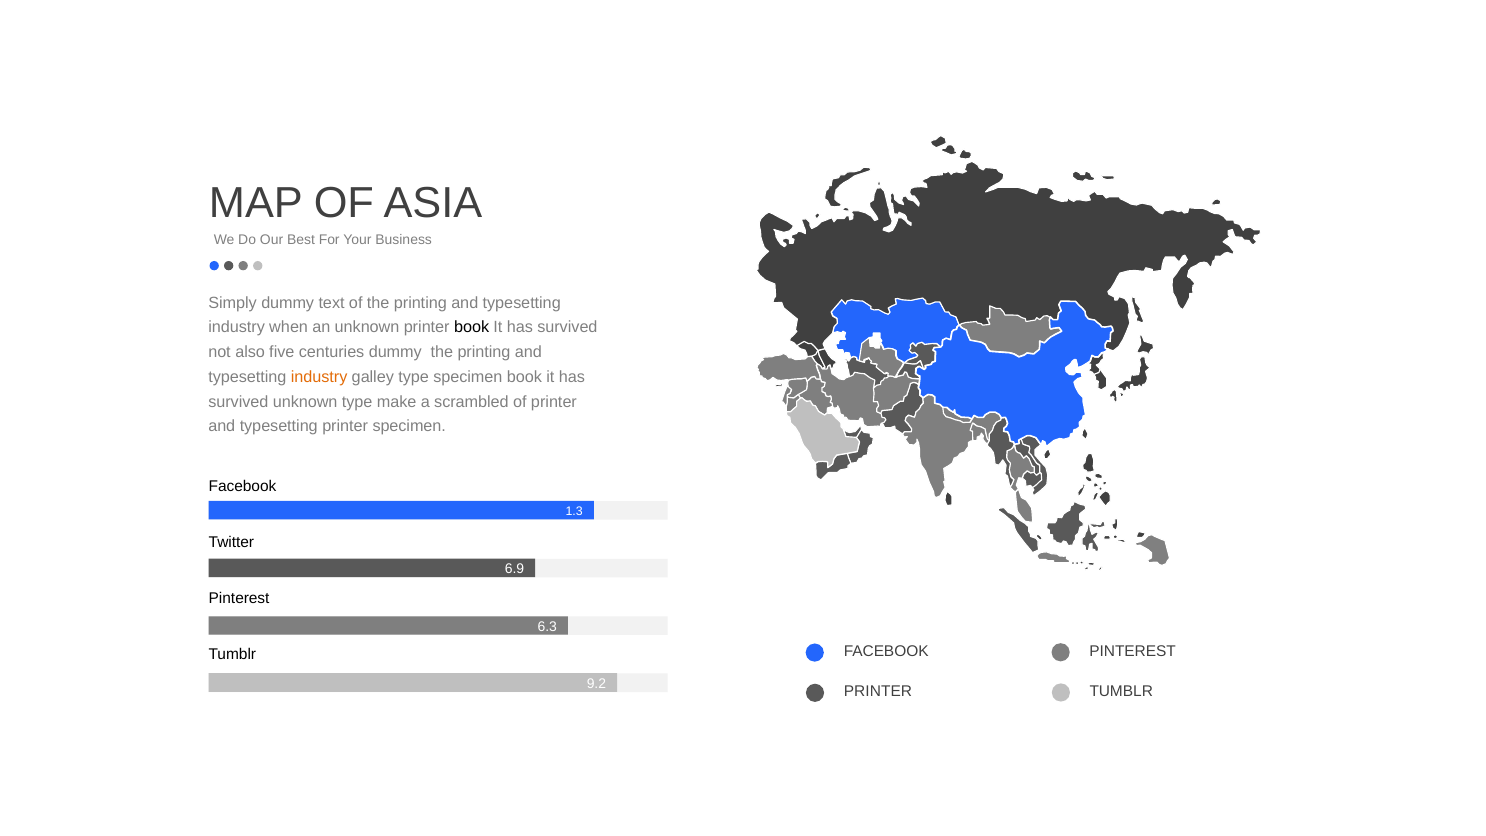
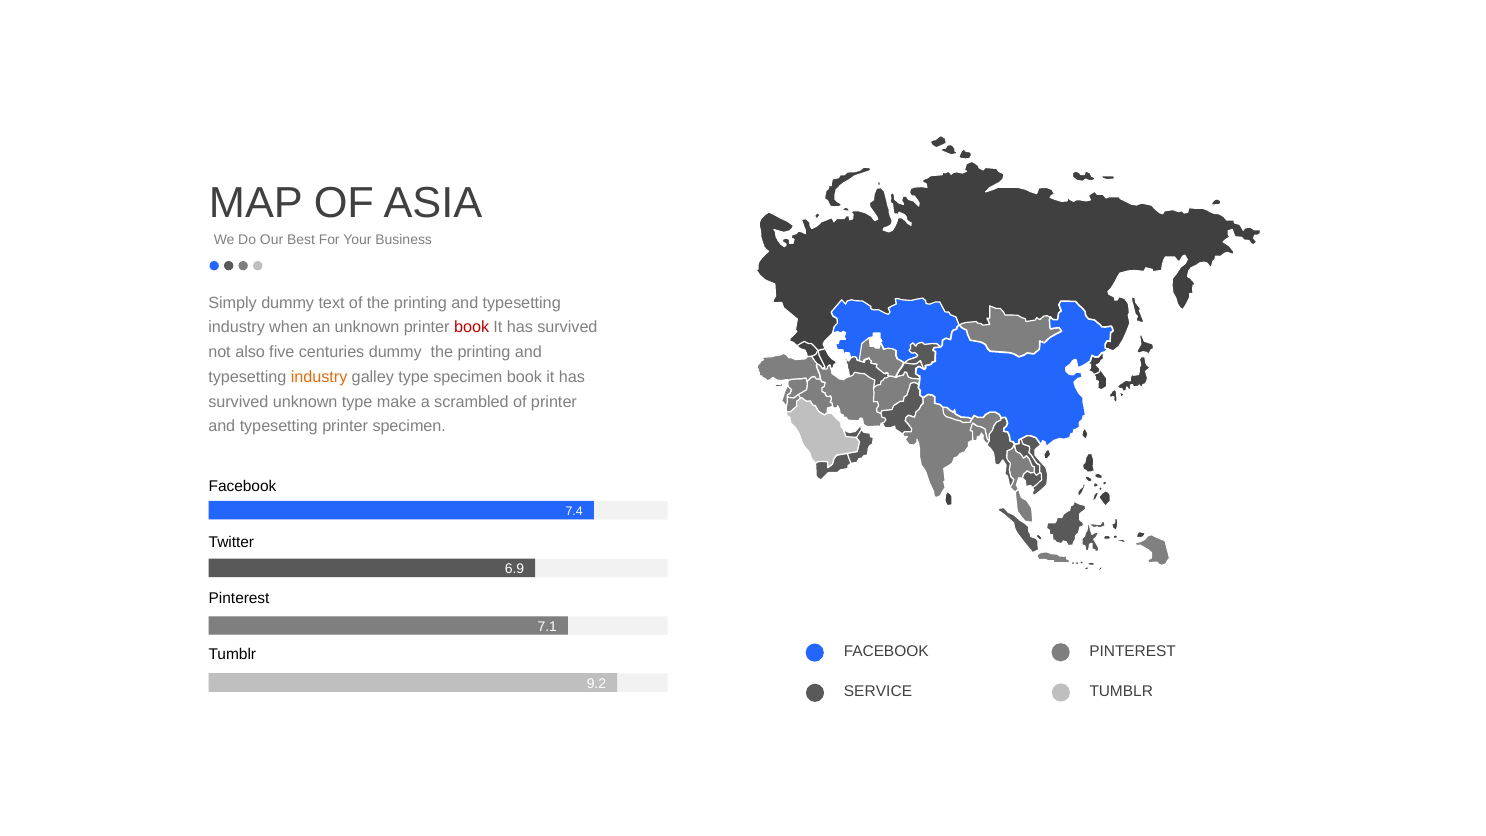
book colour: black -> red (472, 327)
1.3: 1.3 -> 7.4 (574, 511)
6.3: 6.3 -> 7.1 (547, 626)
PRINTER: PRINTER -> SERVICE (878, 692)
